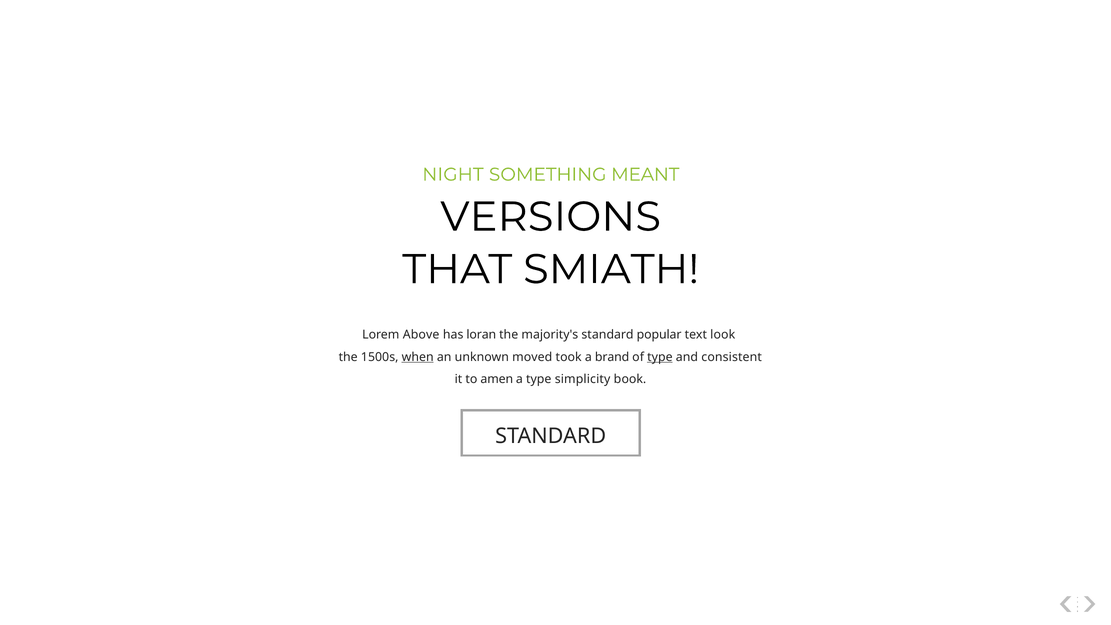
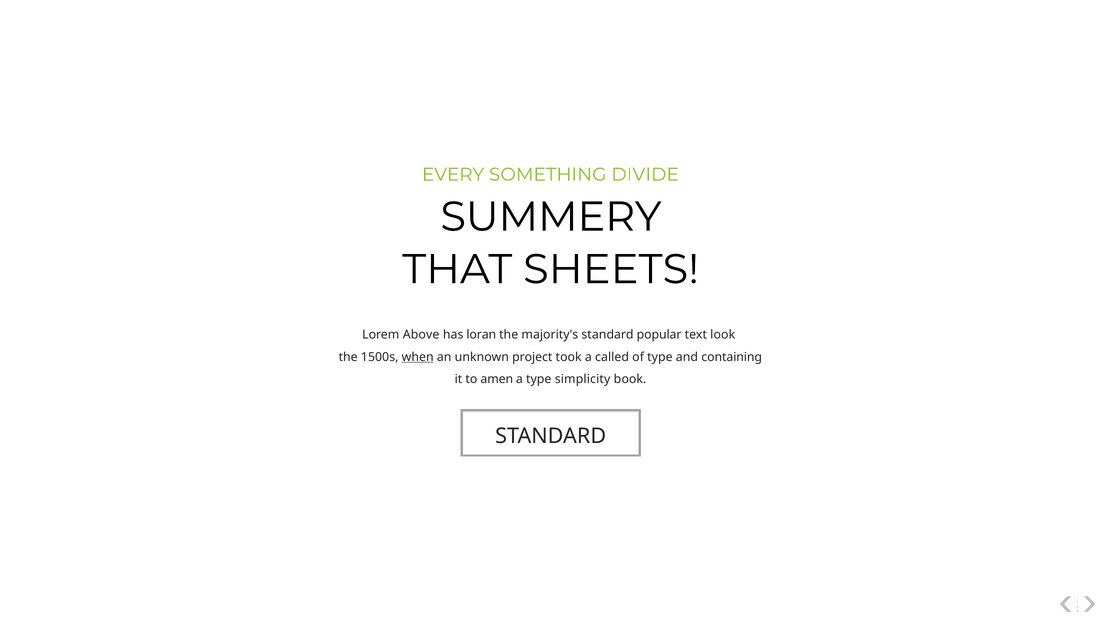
NIGHT: NIGHT -> EVERY (453, 175)
MEANT: MEANT -> DIVIDE (645, 175)
VERSIONS: VERSIONS -> SUMMERY (551, 217)
SMIATH: SMIATH -> SHEETS (611, 269)
moved: moved -> project (532, 357)
brand: brand -> called (612, 357)
type underline: present -> none (660, 357)
consistent: consistent -> containing (732, 357)
